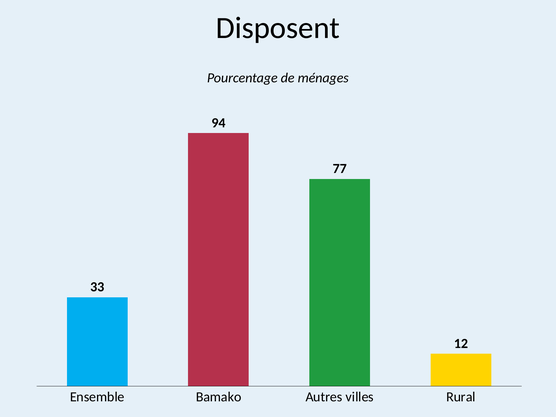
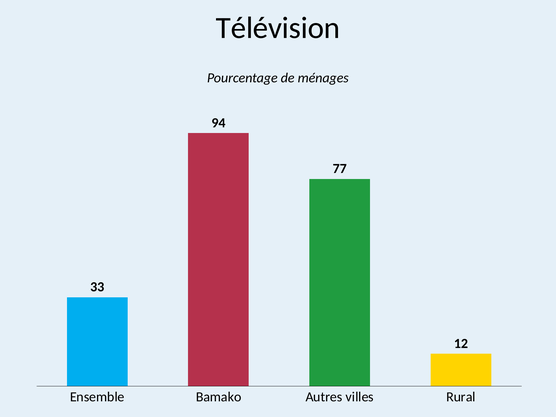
Disposent: Disposent -> Télévision (278, 28)
